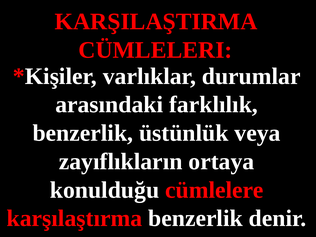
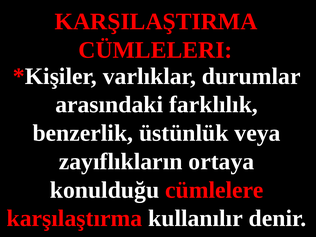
karşılaştırma benzerlik: benzerlik -> kullanılır (195, 218)
